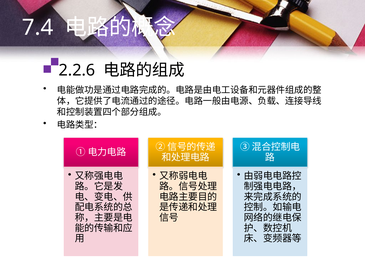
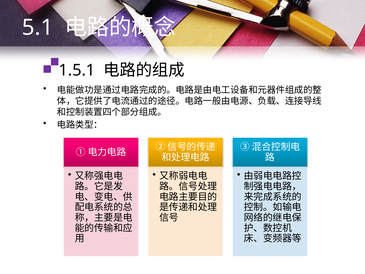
7.4: 7.4 -> 5.1 (38, 27)
2.2.6: 2.2.6 -> 1.5.1 (77, 70)
